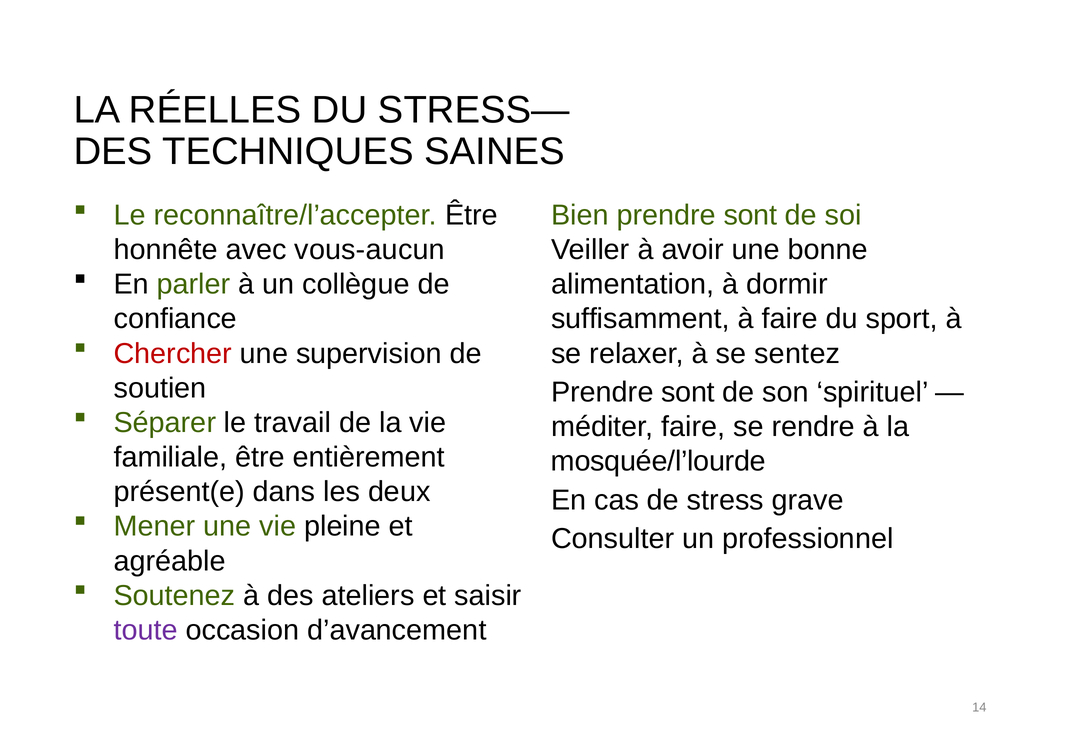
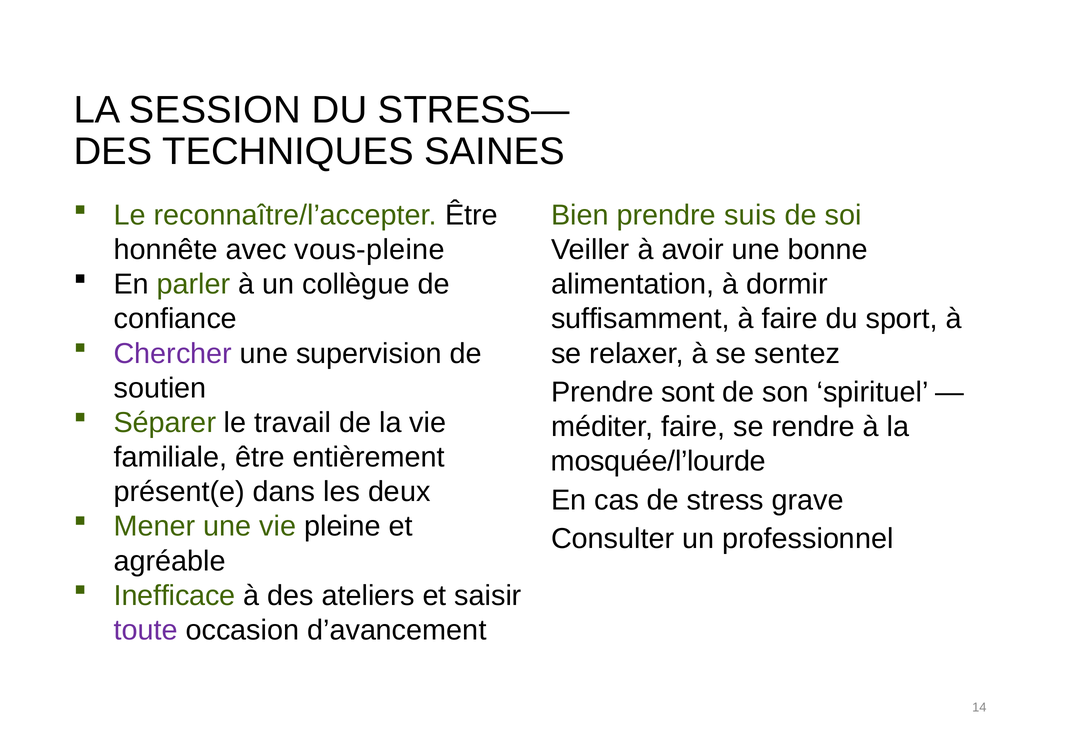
RÉELLES: RÉELLES -> SESSION (215, 110)
Bien prendre sont: sont -> suis (750, 215)
vous-aucun: vous-aucun -> vous-pleine (370, 250)
Chercher colour: red -> purple (173, 353)
Soutenez: Soutenez -> Inefficace (175, 595)
